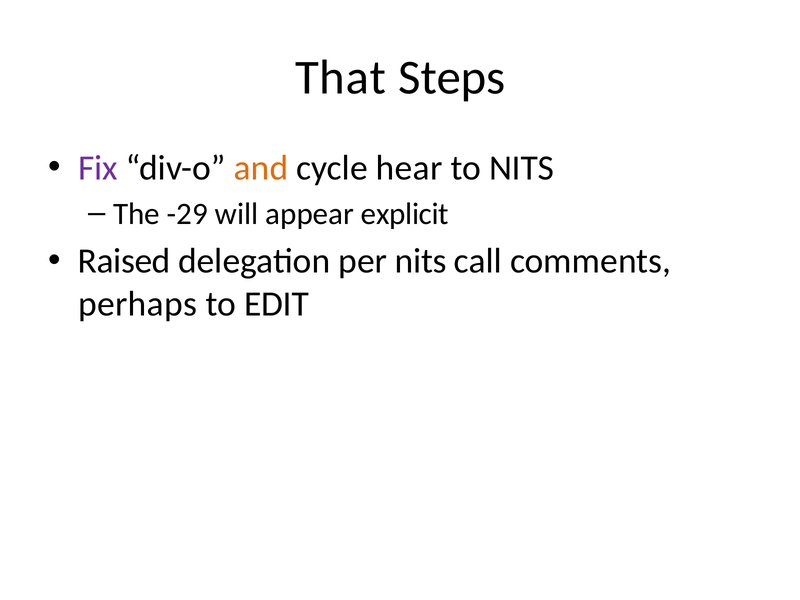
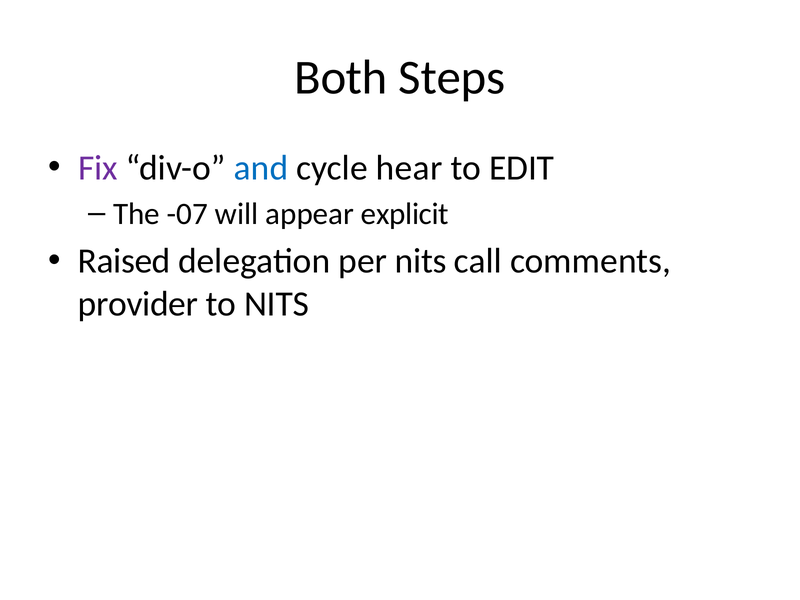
That: That -> Both (341, 77)
and colour: orange -> blue (261, 168)
to NITS: NITS -> EDIT (522, 168)
-29: -29 -> -07 (187, 214)
perhaps: perhaps -> provider (138, 304)
to EDIT: EDIT -> NITS (277, 304)
